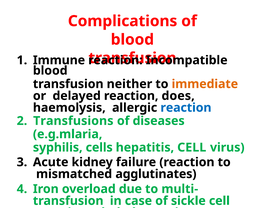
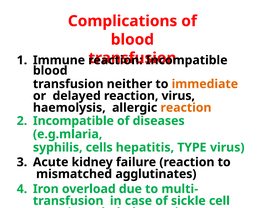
reaction does: does -> virus (178, 96)
reaction colour: blue -> orange (186, 108)
Transfusions: Transfusions -> Incompatible (73, 121)
hepatitis CELL: CELL -> TYPE (192, 148)
